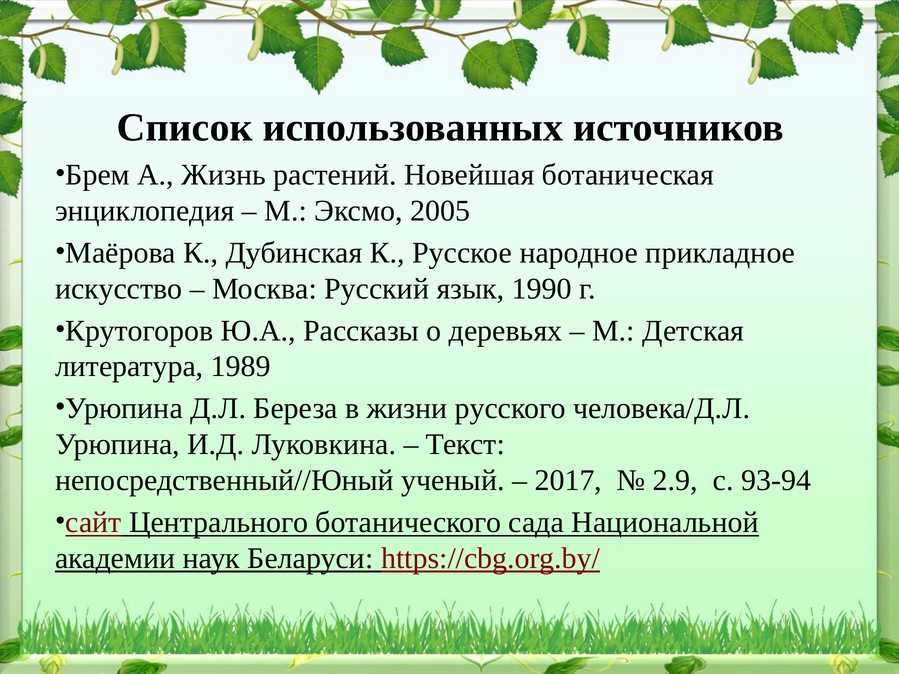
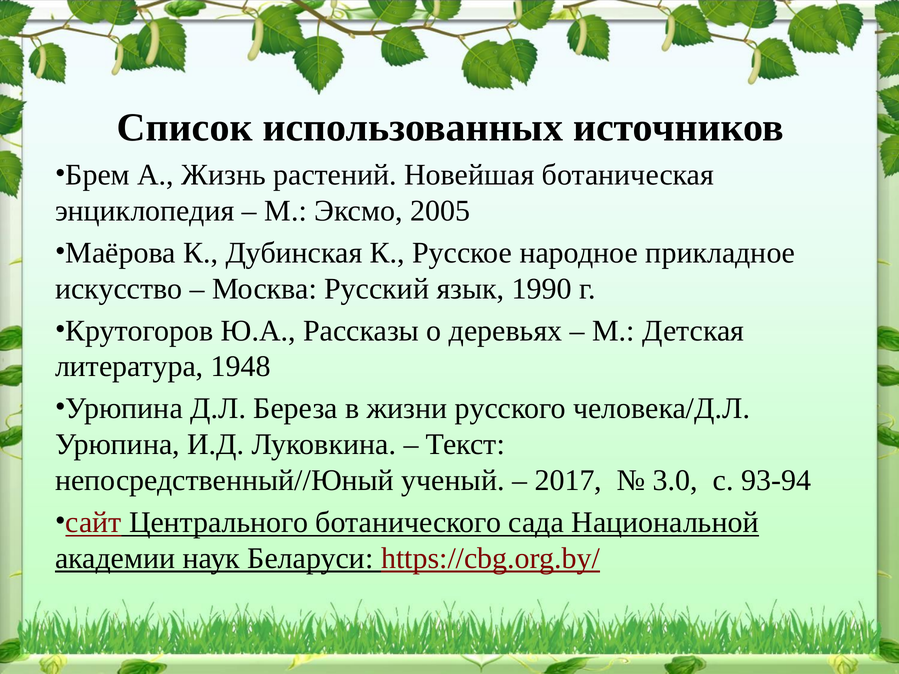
1989: 1989 -> 1948 (241, 367)
2.9: 2.9 -> 3.0 (675, 481)
